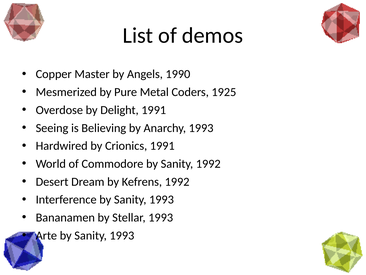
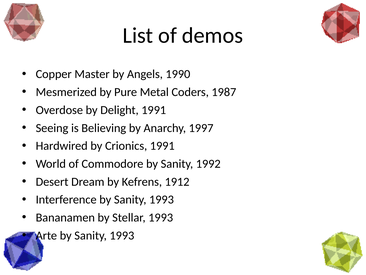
1925: 1925 -> 1987 (224, 92)
Anarchy 1993: 1993 -> 1997 (201, 128)
Kefrens 1992: 1992 -> 1912 (177, 181)
